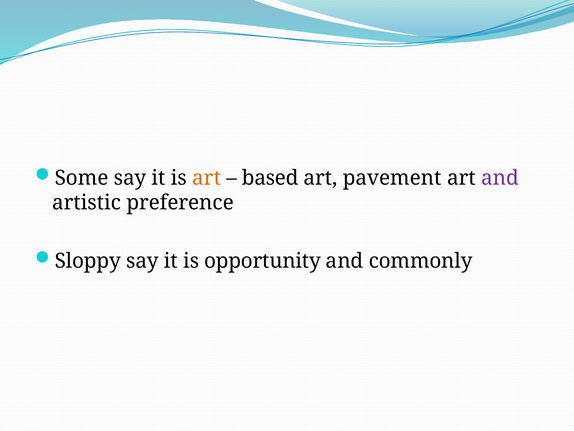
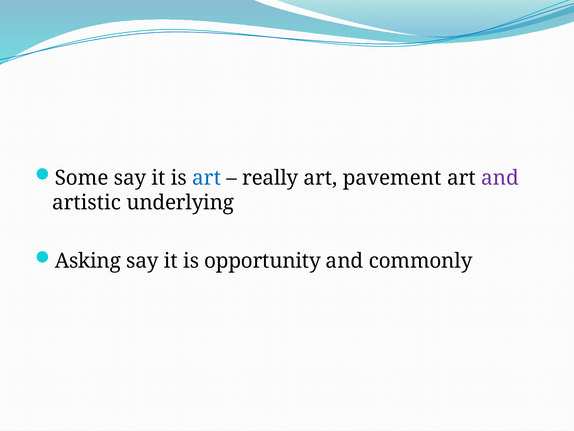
art colour: orange -> blue (207, 178)
based: based -> really (270, 178)
preference: preference -> underlying (180, 203)
Sloppy: Sloppy -> Asking (88, 261)
